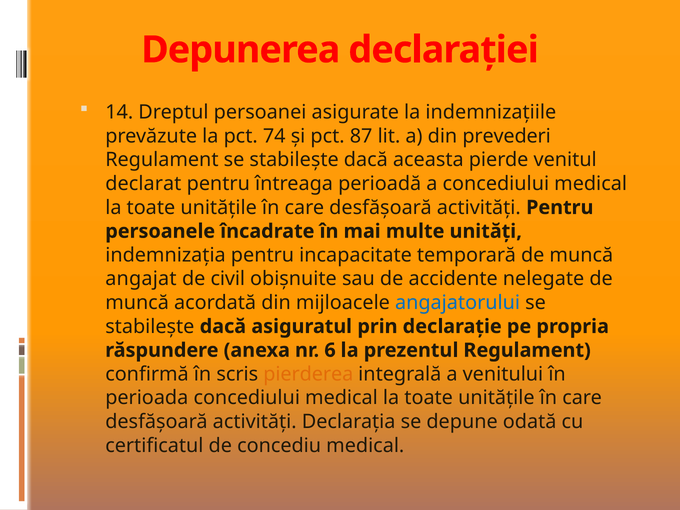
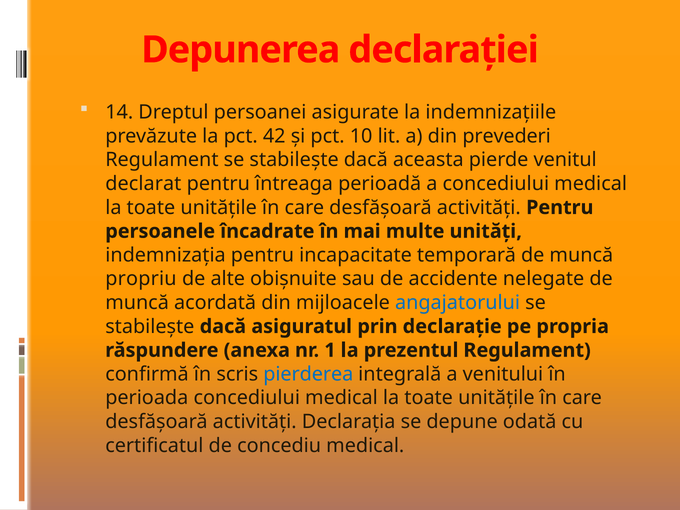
74: 74 -> 42 (274, 136)
87: 87 -> 10 (361, 136)
angajat: angajat -> propriu (141, 279)
civil: civil -> alte (228, 279)
6: 6 -> 1 (330, 350)
pierderea colour: orange -> blue (308, 374)
